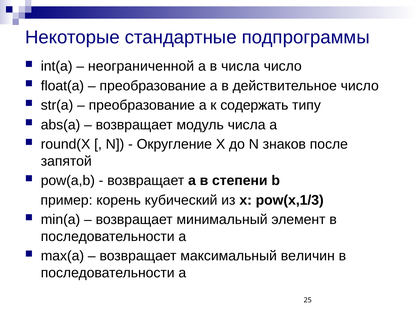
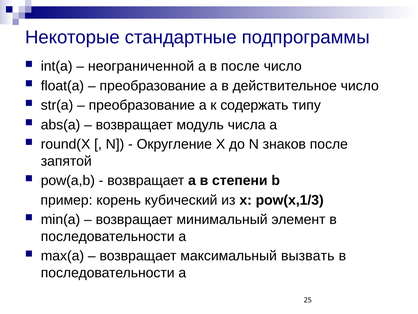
в числа: числа -> после (240, 66)
величин: величин -> вызвать (308, 256)
